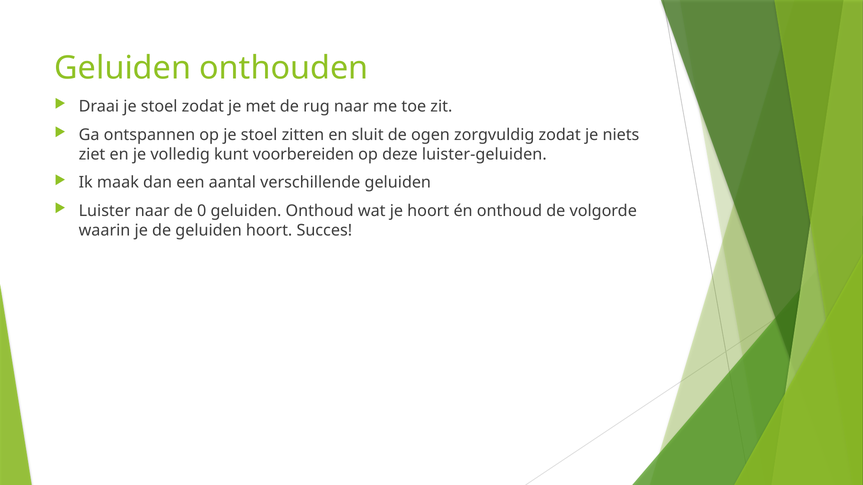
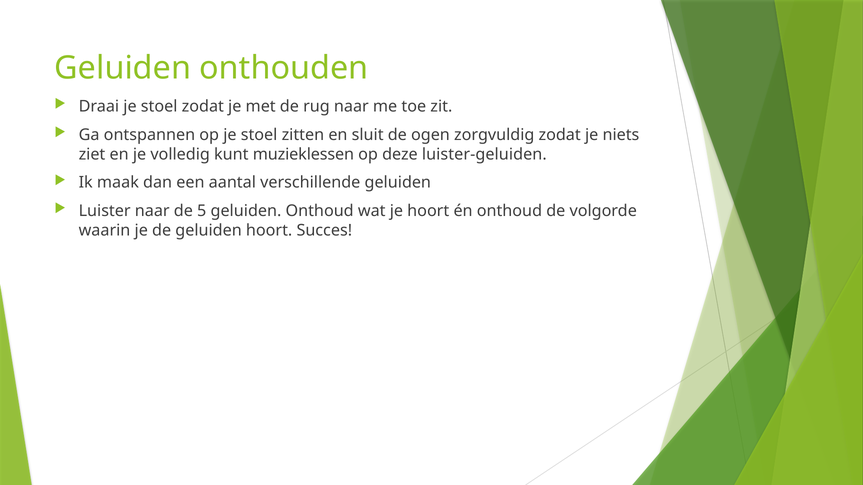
voorbereiden: voorbereiden -> muzieklessen (303, 154)
0: 0 -> 5 (202, 211)
